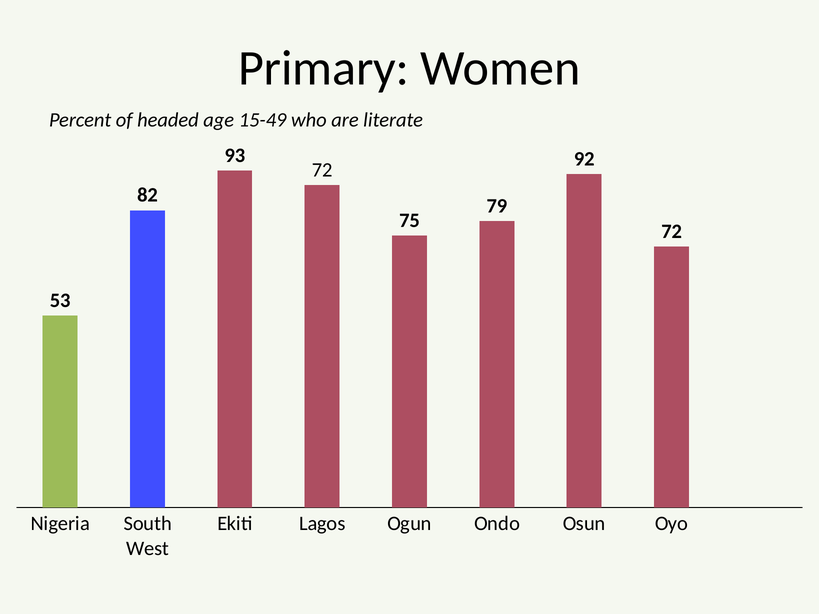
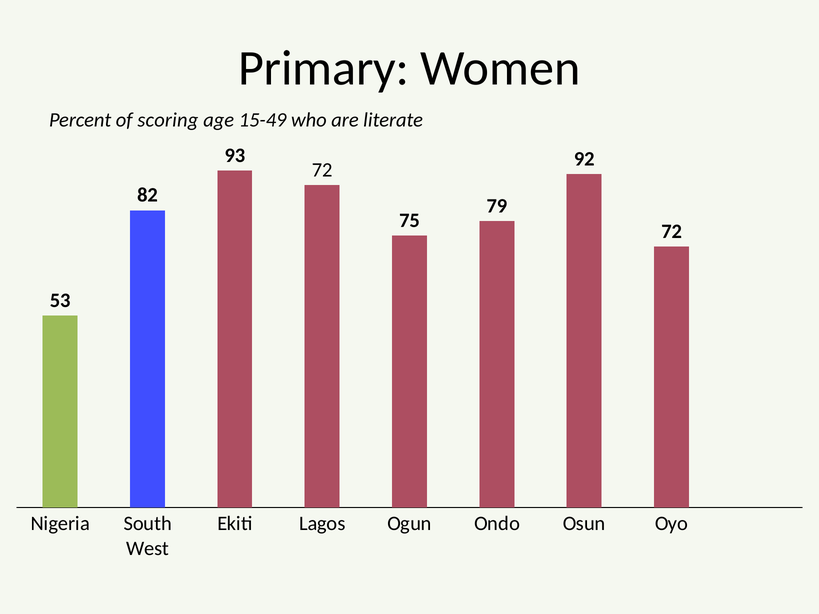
headed: headed -> scoring (168, 120)
